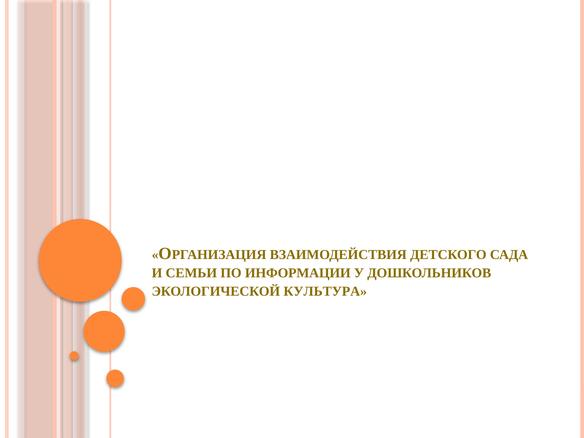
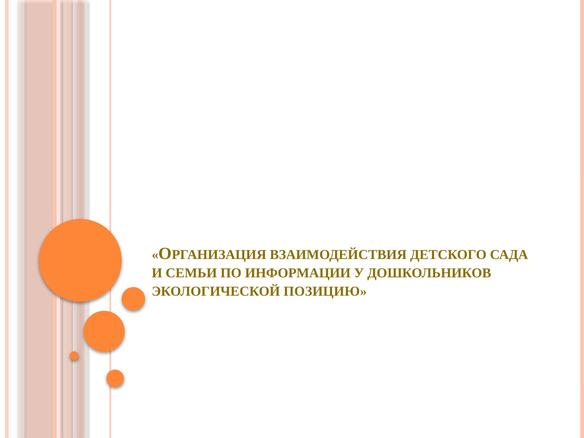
КУЛЬТУРА: КУЛЬТУРА -> ПОЗИЦИЮ (325, 291)
